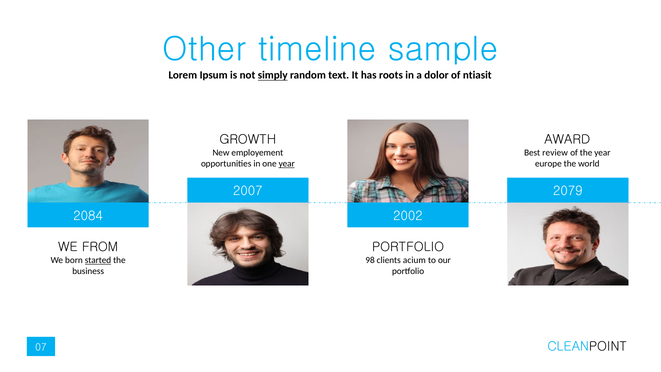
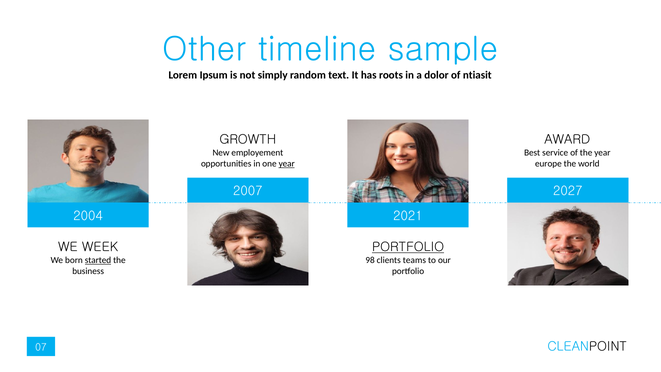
simply underline: present -> none (273, 75)
review: review -> service (555, 153)
2079: 2079 -> 2027 (568, 191)
2084: 2084 -> 2004 (88, 216)
2002: 2002 -> 2021 (408, 216)
FROM: FROM -> WEEK (100, 247)
PORTFOLIO underline: none -> present (408, 247)
acium: acium -> teams (414, 260)
